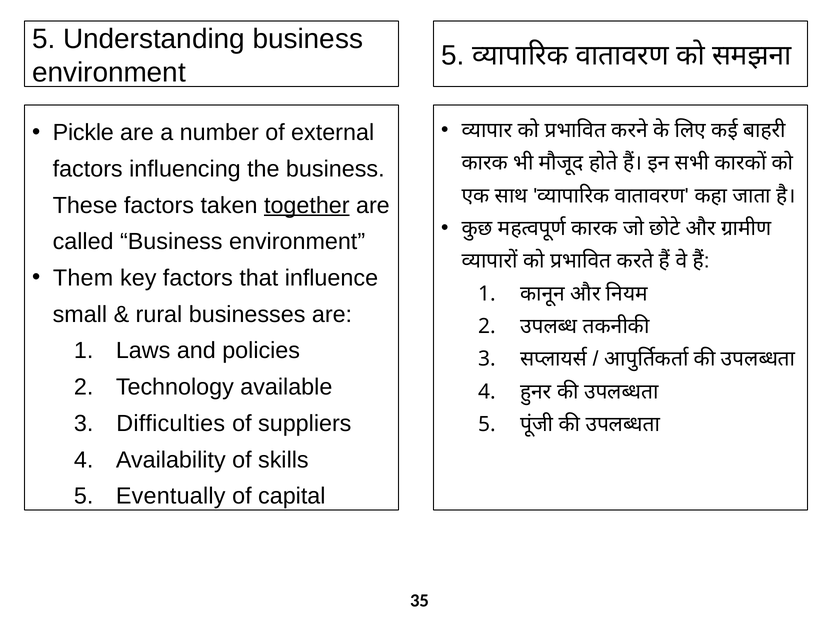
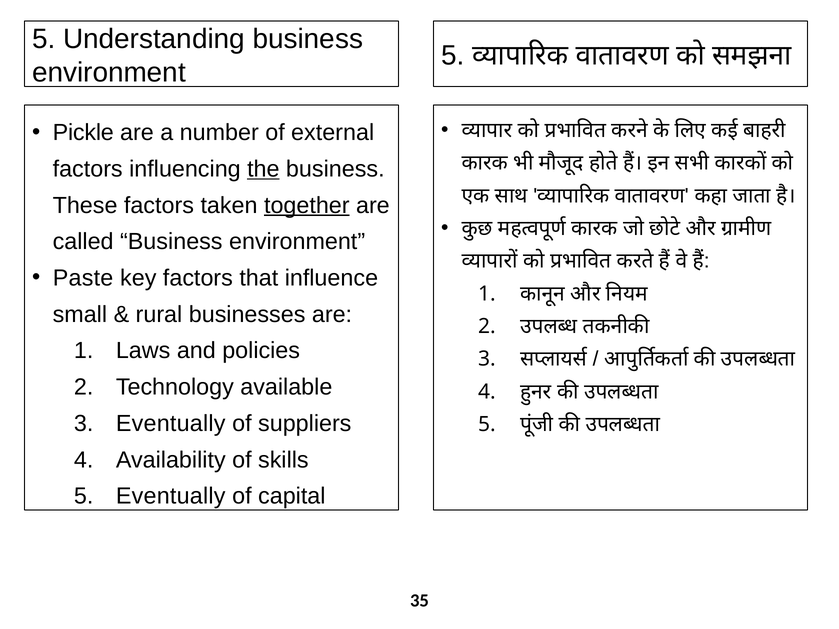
the underline: none -> present (263, 169)
Them: Them -> Paste (83, 278)
Difficulties: Difficulties -> Eventually (171, 424)
